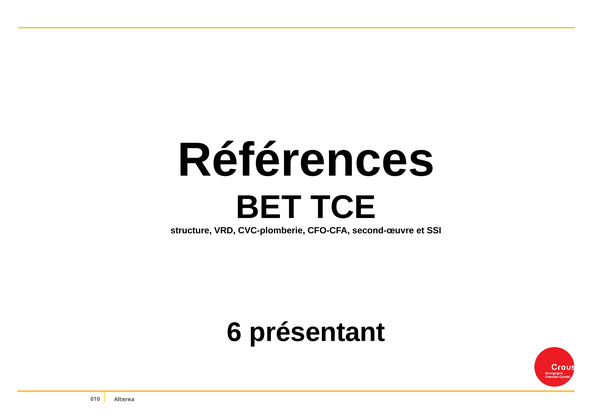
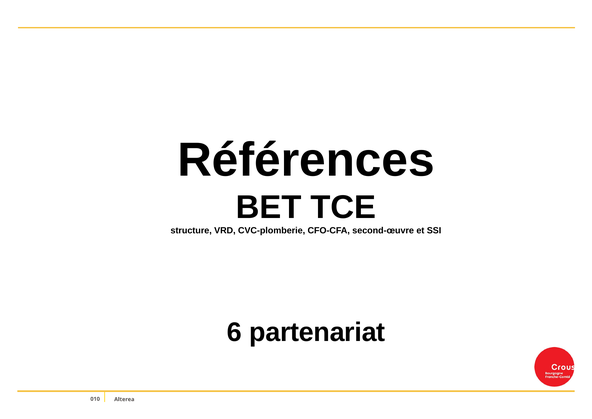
présentant: présentant -> partenariat (317, 332)
